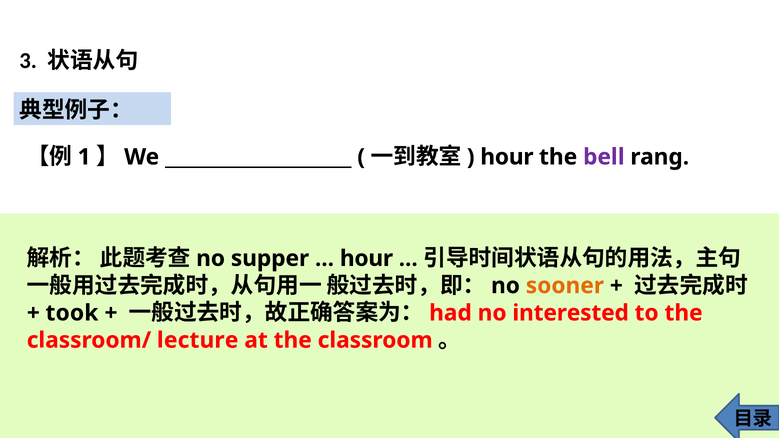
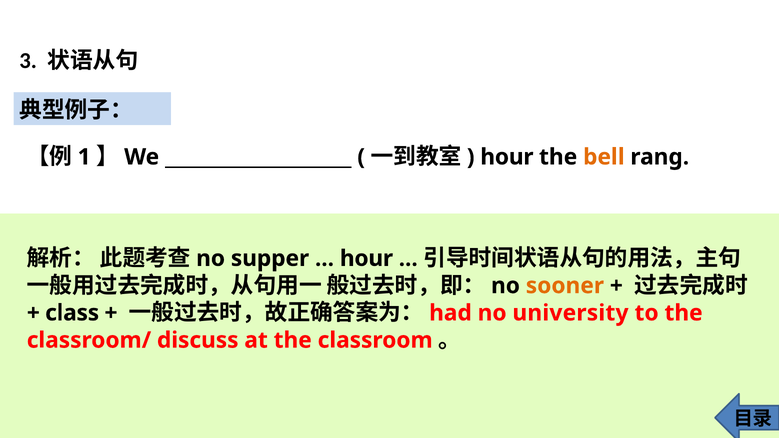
bell colour: purple -> orange (604, 157)
took: took -> class (72, 313)
interested: interested -> university (570, 313)
lecture: lecture -> discuss (198, 340)
